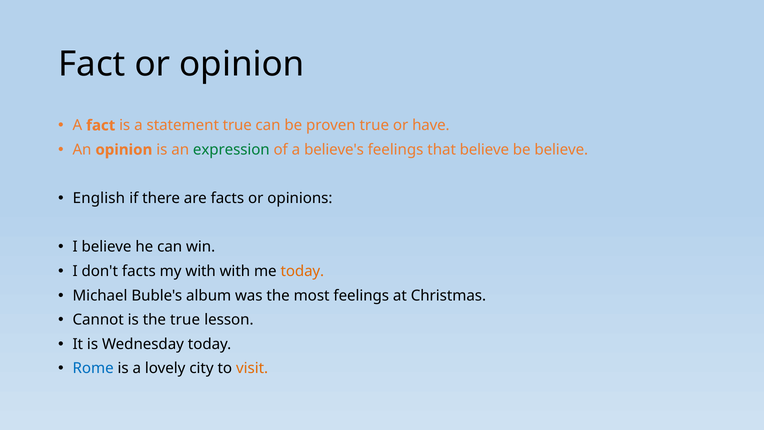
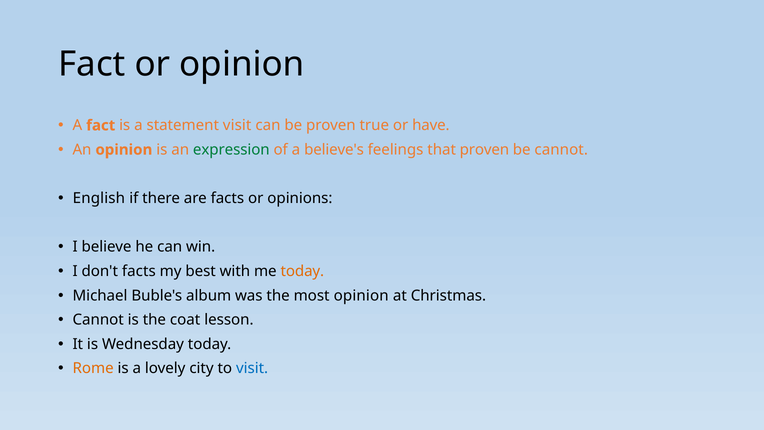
statement true: true -> visit (237, 125)
that believe: believe -> proven (484, 150)
be believe: believe -> cannot (561, 150)
my with: with -> best (201, 271)
most feelings: feelings -> opinion (361, 295)
the true: true -> coat (185, 320)
Rome colour: blue -> orange (93, 368)
visit colour: orange -> blue (252, 368)
